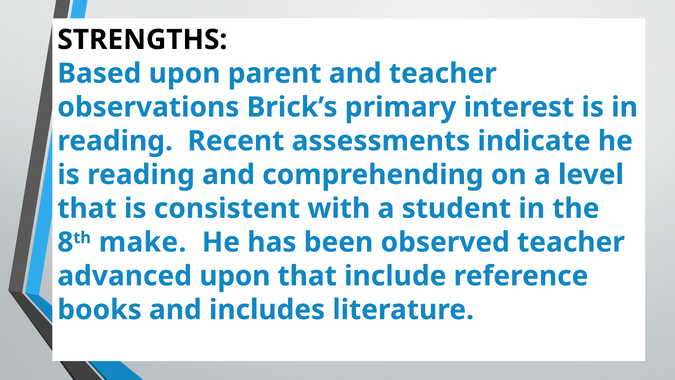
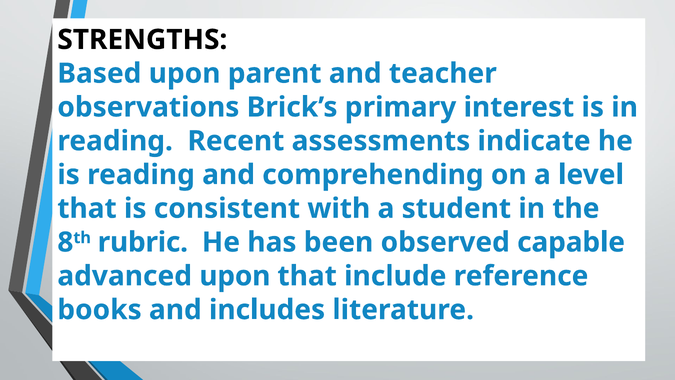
make: make -> rubric (143, 242)
observed teacher: teacher -> capable (571, 242)
